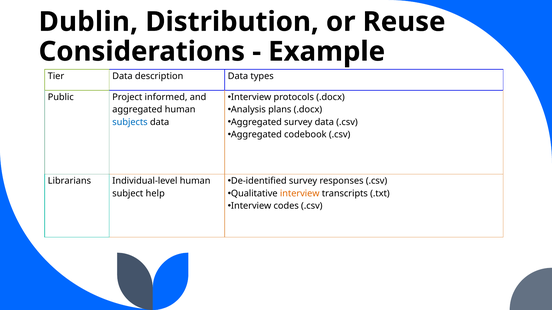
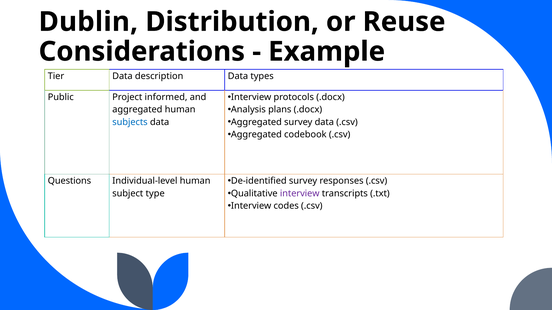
Librarians: Librarians -> Questions (69, 181)
interview colour: orange -> purple (300, 194)
help: help -> type (155, 194)
